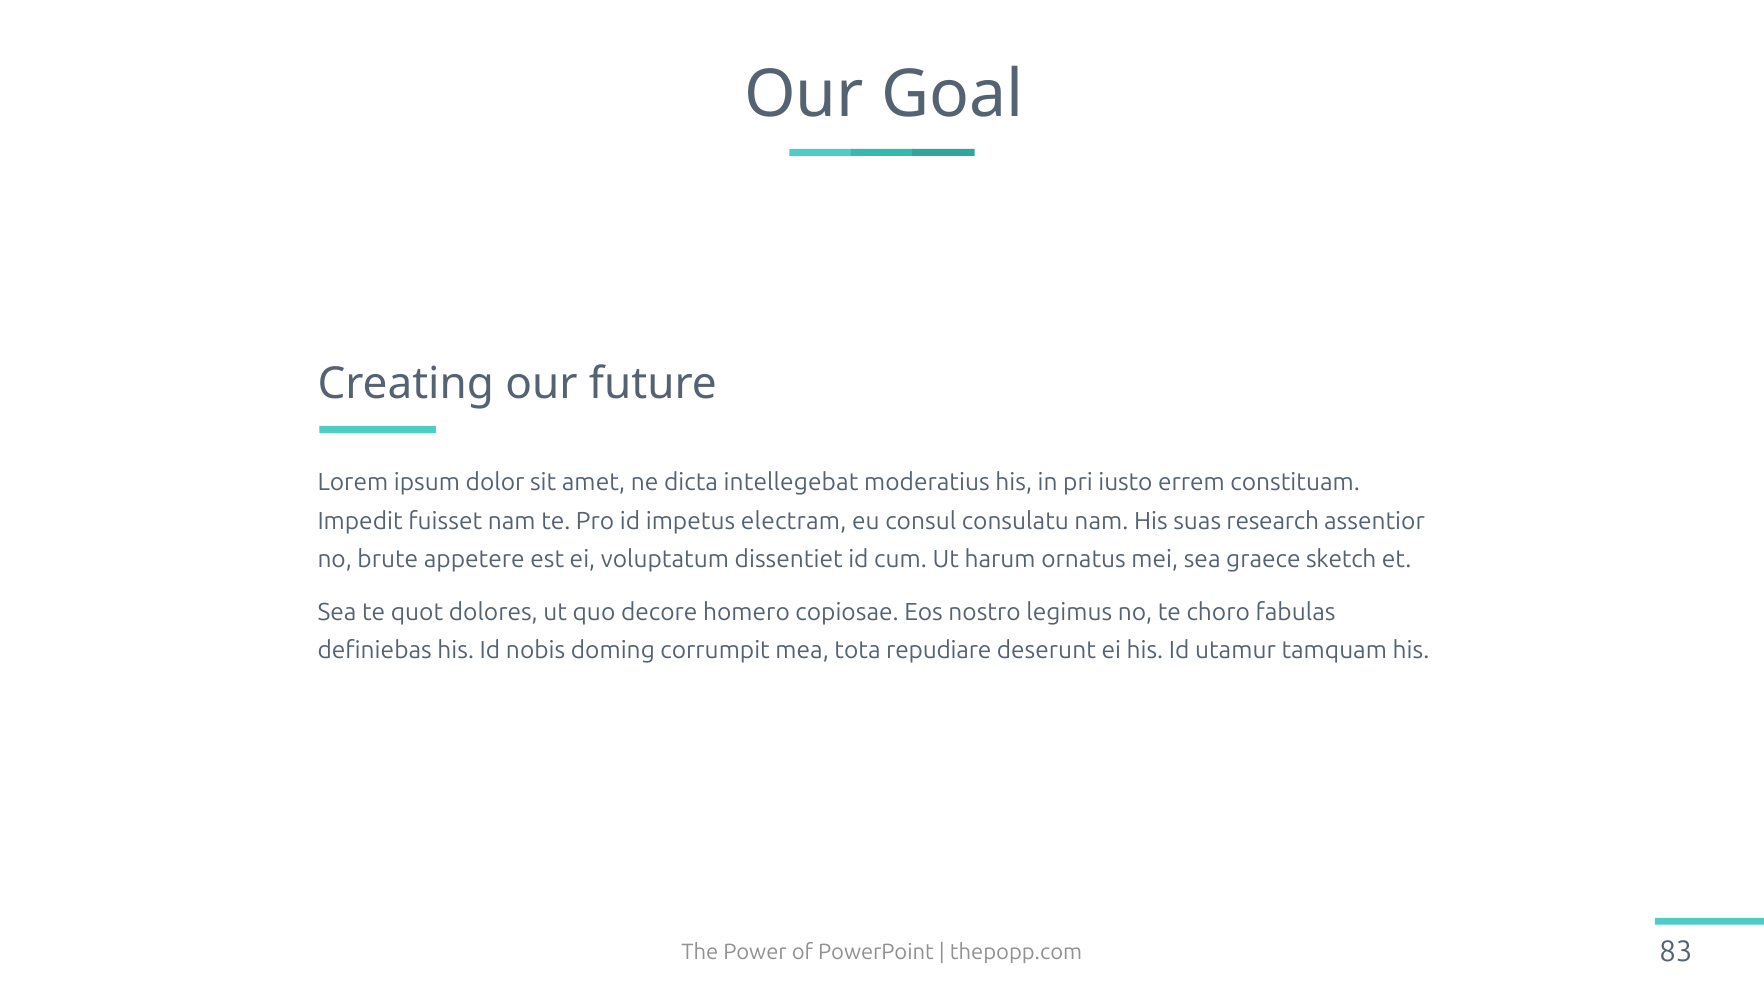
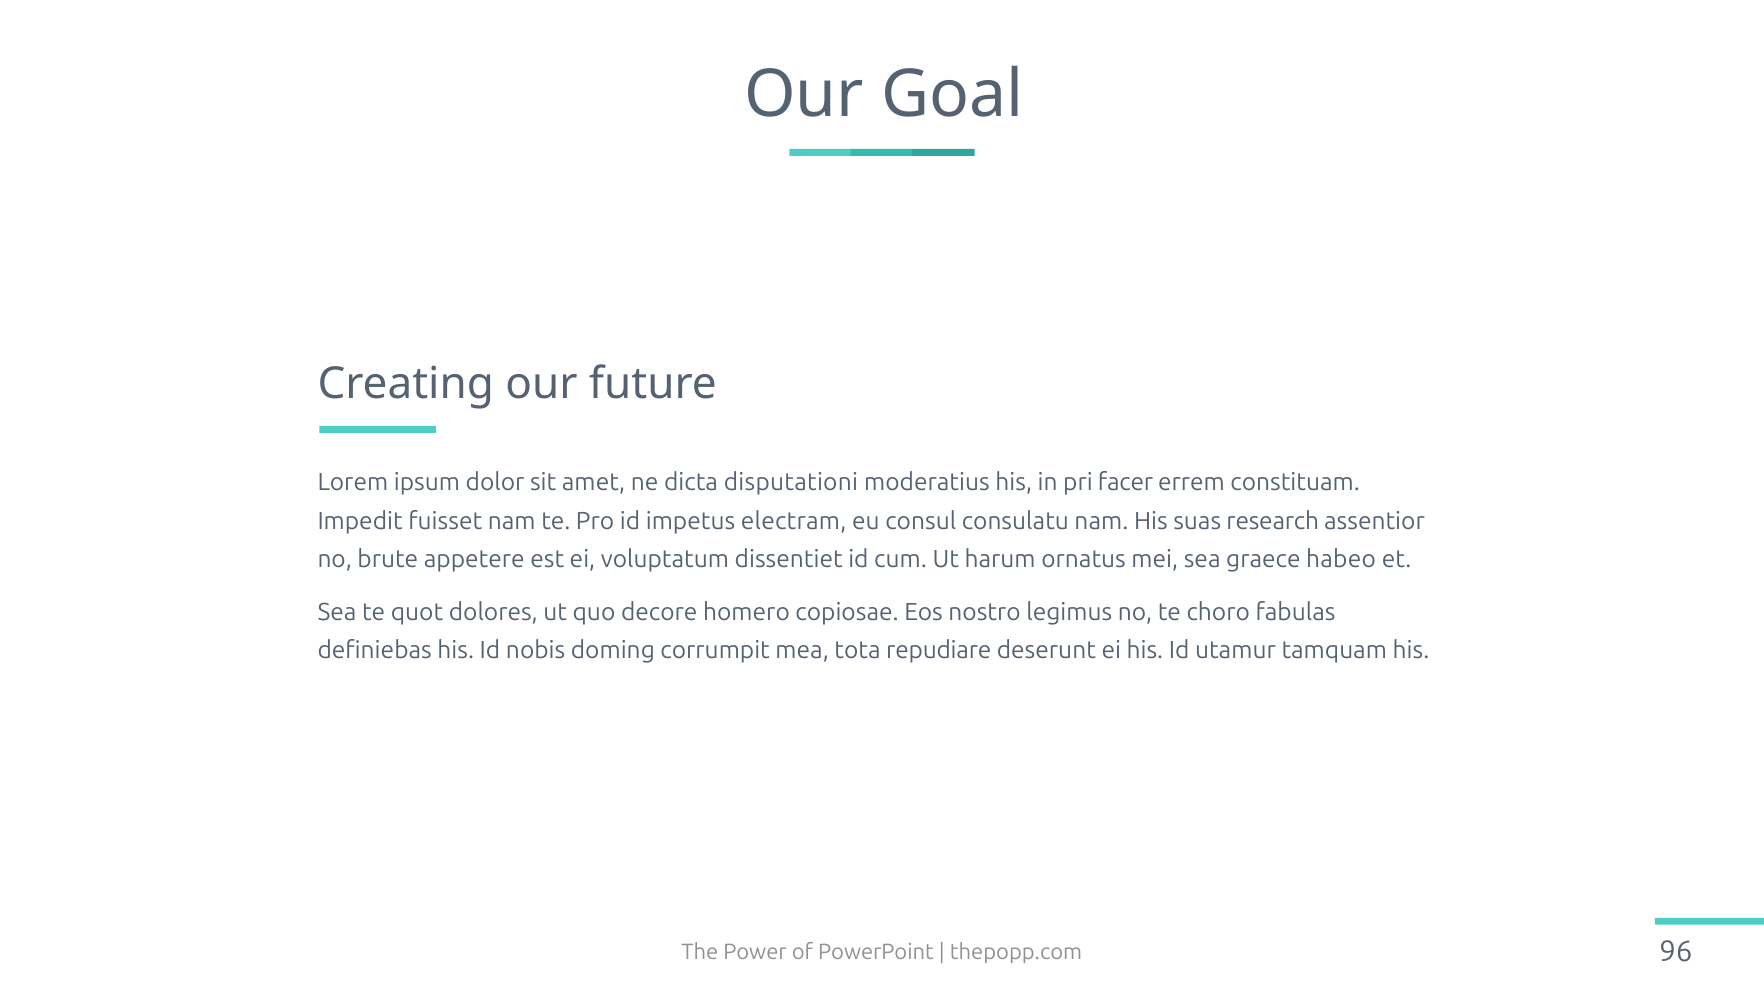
intellegebat: intellegebat -> disputationi (791, 483)
iusto: iusto -> facer (1126, 483)
sketch: sketch -> habeo (1341, 559)
83: 83 -> 96 (1676, 952)
